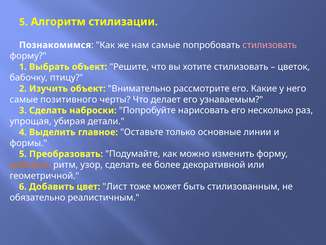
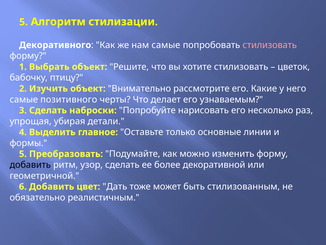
Познакомимся: Познакомимся -> Декоративного (55, 45)
добавить colour: orange -> black (30, 165)
Лист: Лист -> Дать (115, 186)
